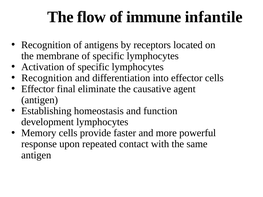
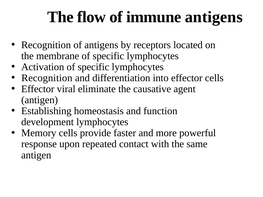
immune infantile: infantile -> antigens (214, 17)
final: final -> viral (66, 89)
